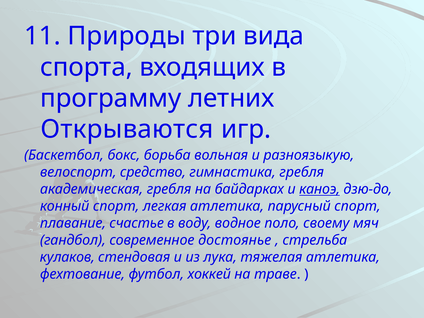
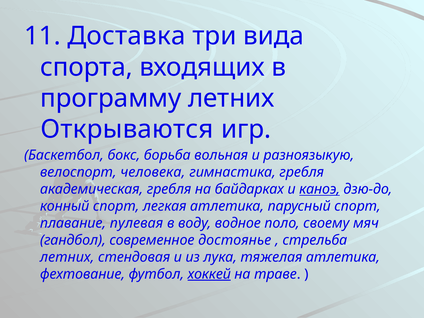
Природы: Природы -> Доставка (126, 36)
средство: средство -> человека (153, 172)
счастье: счастье -> пулевая (136, 223)
кулаков: кулаков -> летних (67, 257)
хоккей underline: none -> present (209, 274)
